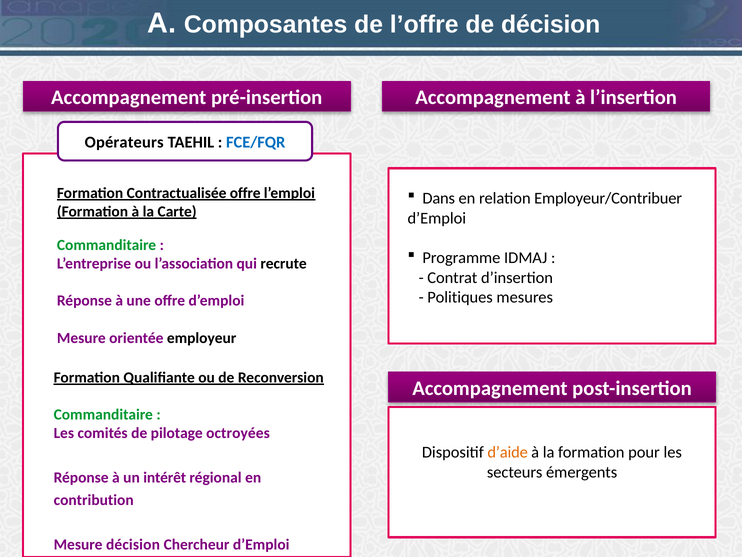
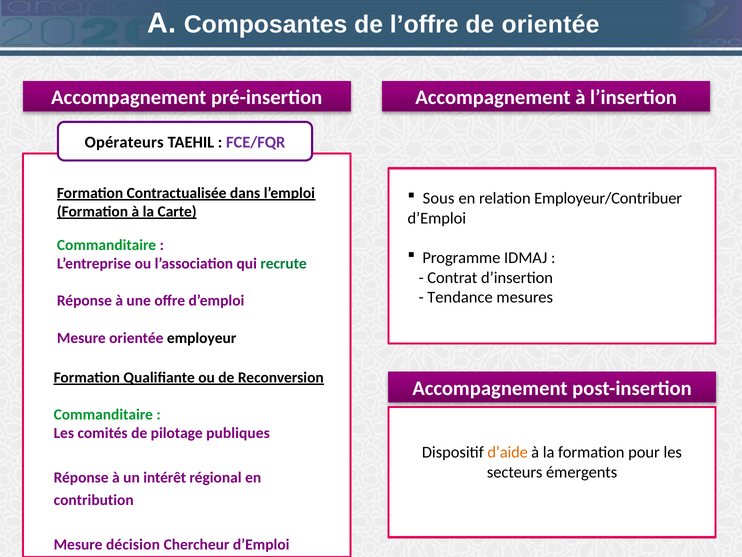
de décision: décision -> orientée (550, 24)
FCE/FQR colour: blue -> purple (256, 142)
Contractualisée offre: offre -> dans (245, 193)
Dans: Dans -> Sous (439, 198)
recrute colour: black -> green (284, 263)
Politiques: Politiques -> Tendance (460, 297)
octroyées: octroyées -> publiques (238, 433)
